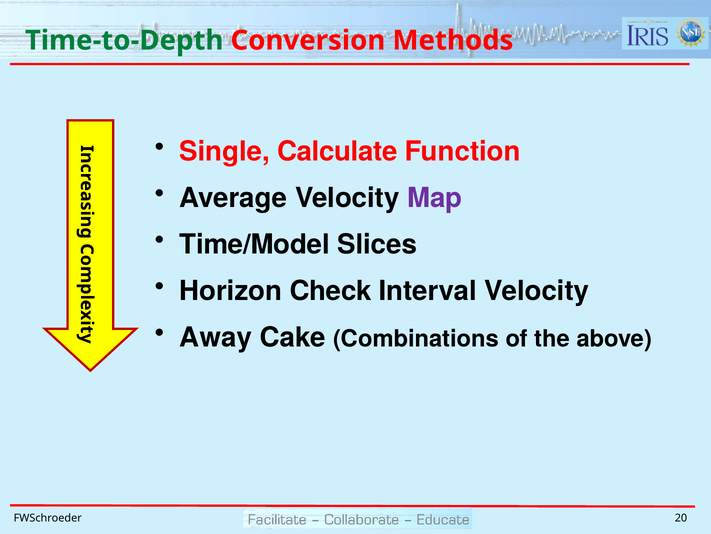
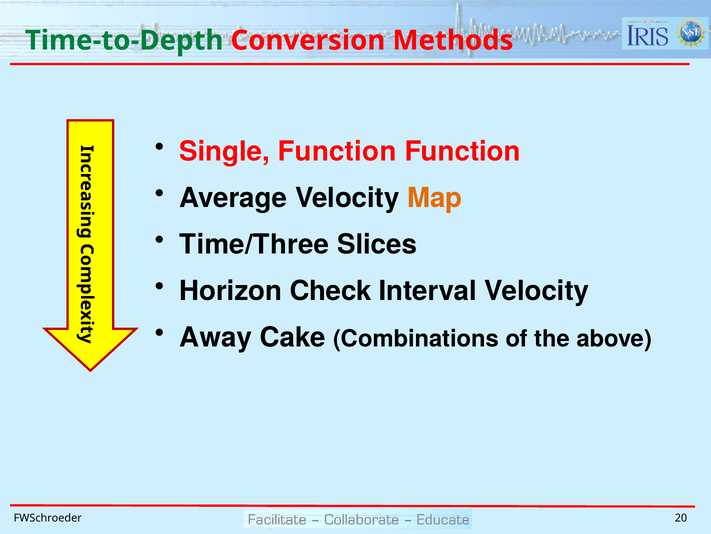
Single Calculate: Calculate -> Function (337, 151)
Map colour: purple -> orange (435, 198)
Time/Model: Time/Model -> Time/Three (254, 244)
